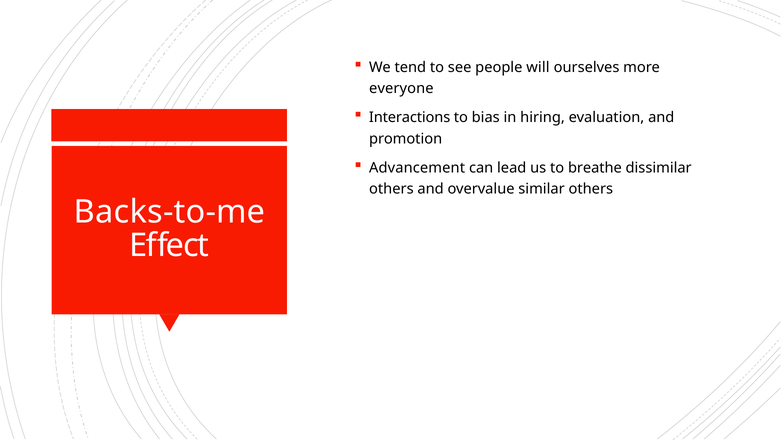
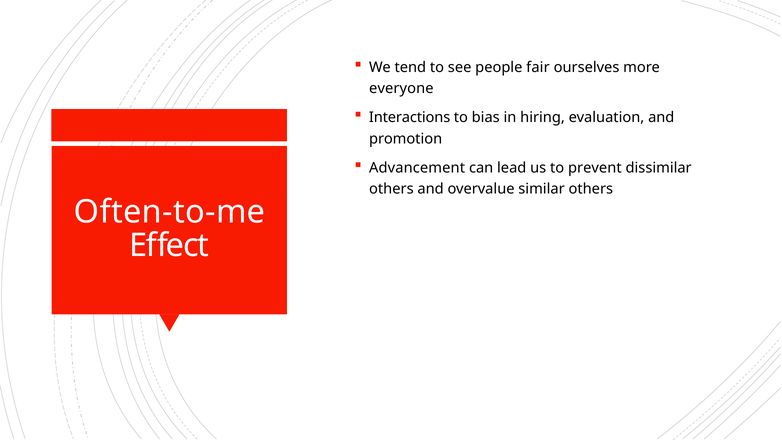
will: will -> fair (538, 67)
breathe: breathe -> prevent (595, 168)
Backs-to-me: Backs-to-me -> Often-to-me (170, 212)
